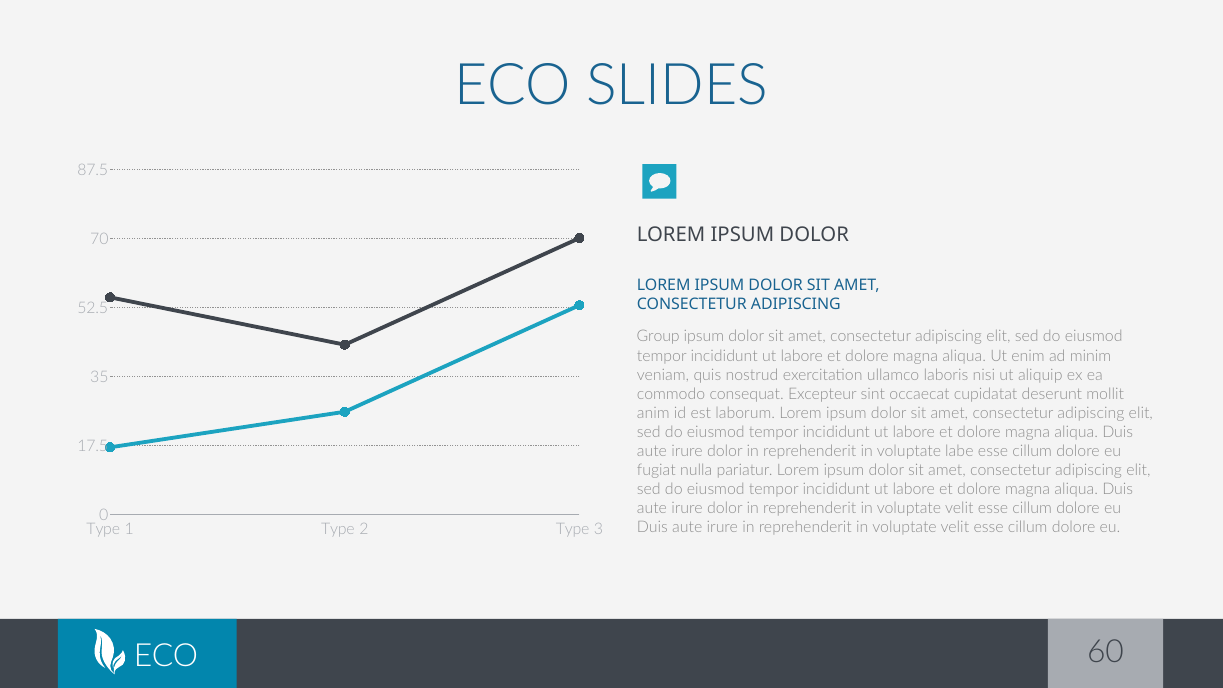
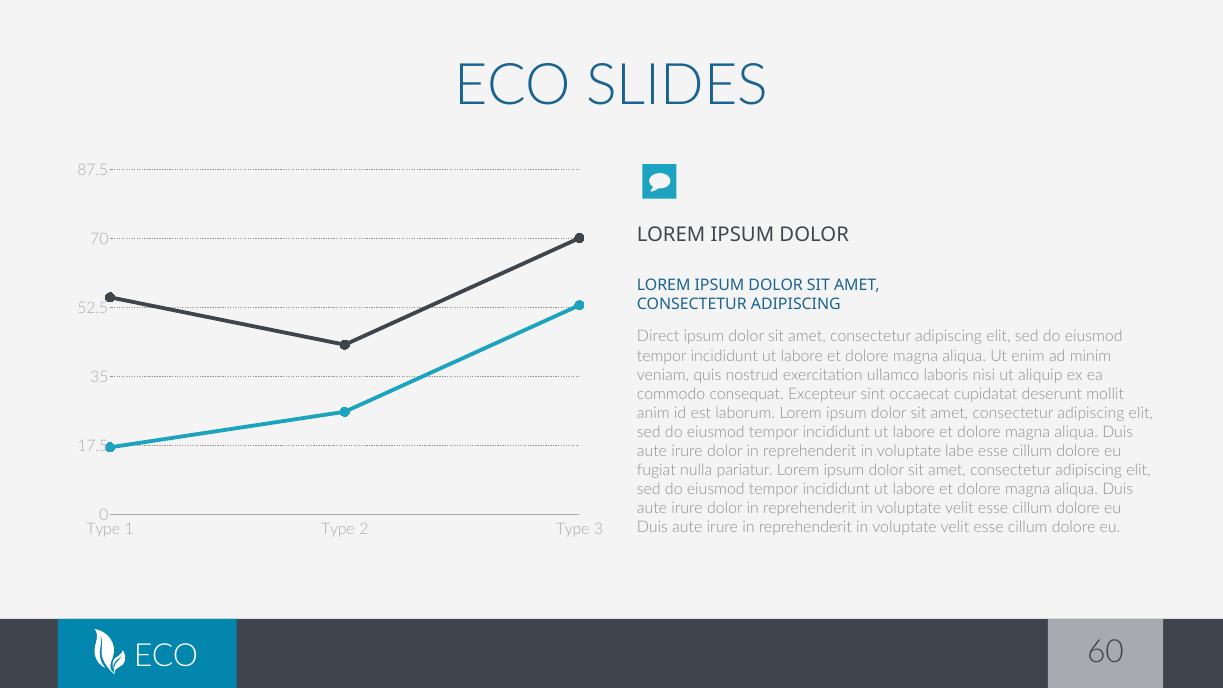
Group: Group -> Direct (658, 337)
